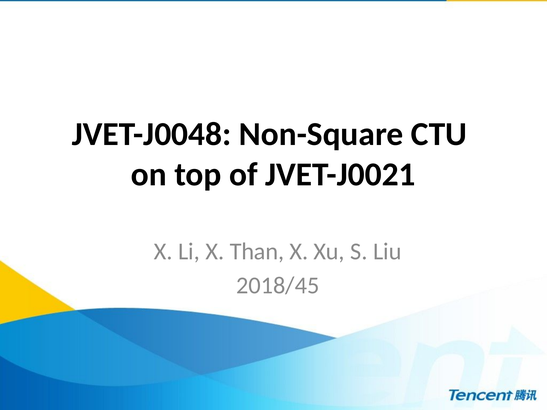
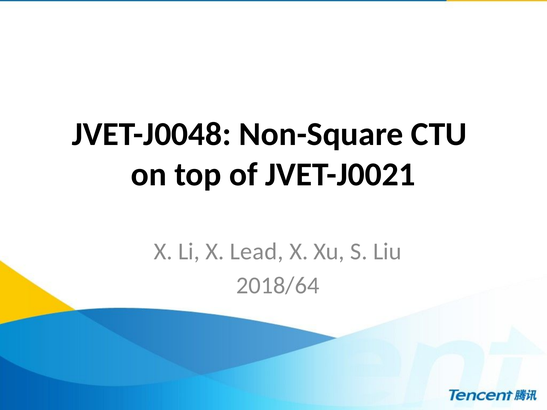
Than: Than -> Lead (257, 252)
2018/45: 2018/45 -> 2018/64 (278, 286)
